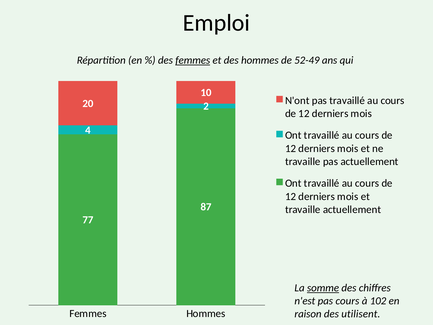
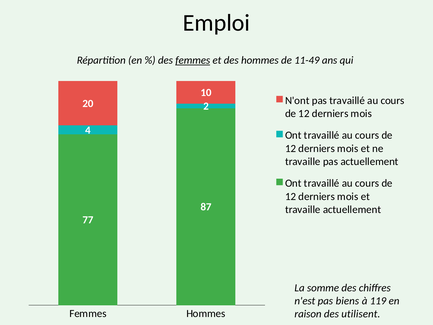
52-49: 52-49 -> 11-49 (307, 60)
somme underline: present -> none (323, 288)
pas cours: cours -> biens (347, 301)
102: 102 -> 119 (378, 301)
